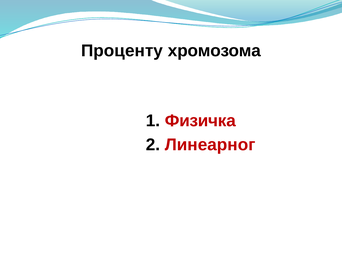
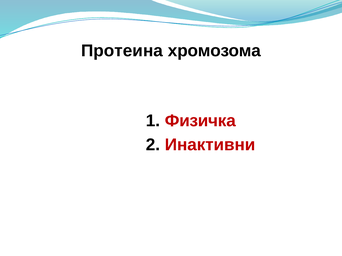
Проценту: Проценту -> Протеина (122, 51)
Линеарног: Линеарног -> Инактивни (210, 145)
